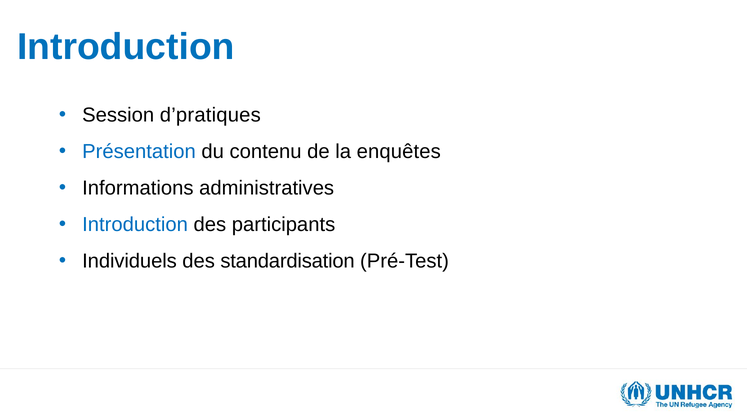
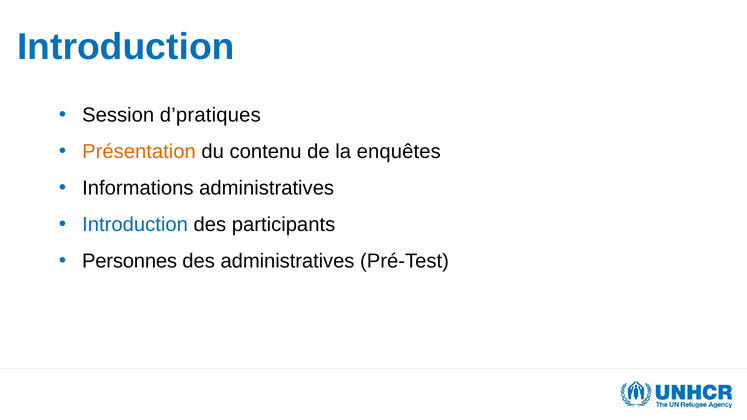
Présentation colour: blue -> orange (139, 152)
Individuels: Individuels -> Personnes (130, 261)
des standardisation: standardisation -> administratives (287, 261)
